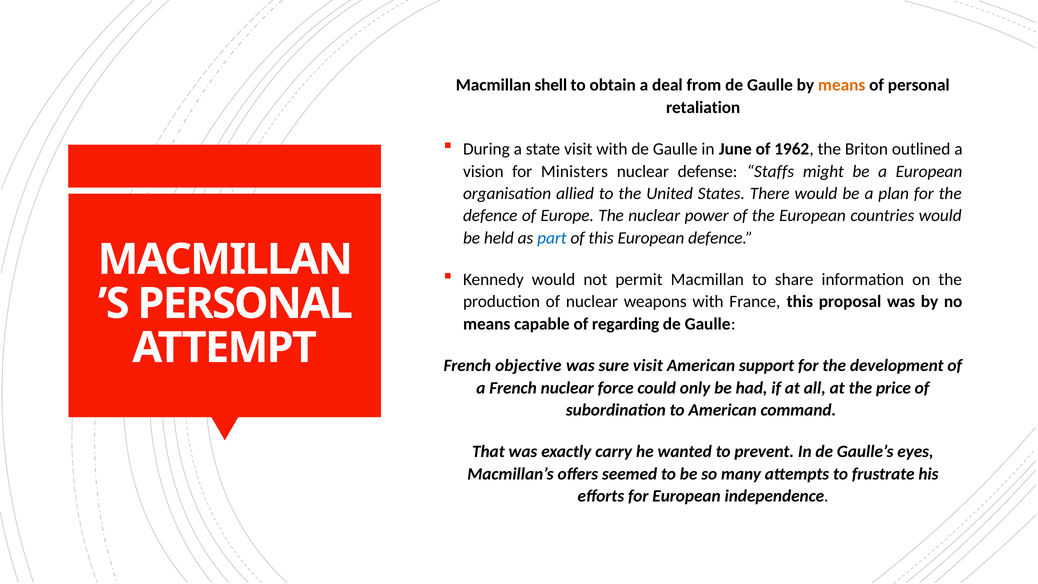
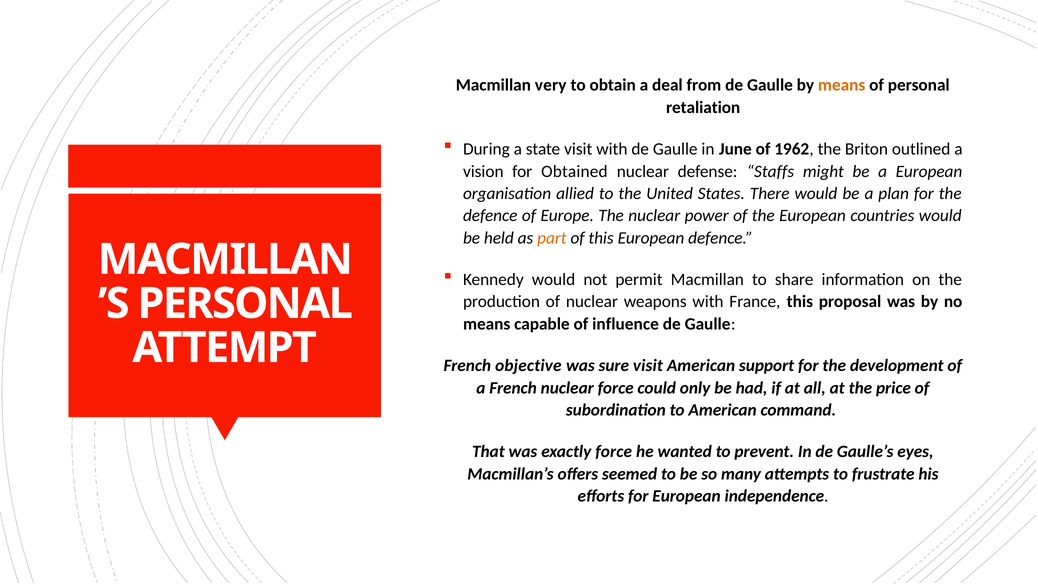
shell: shell -> very (551, 85)
Ministers: Ministers -> Obtained (574, 171)
part colour: blue -> orange (552, 238)
regarding: regarding -> influence (626, 324)
exactly carry: carry -> force (614, 452)
